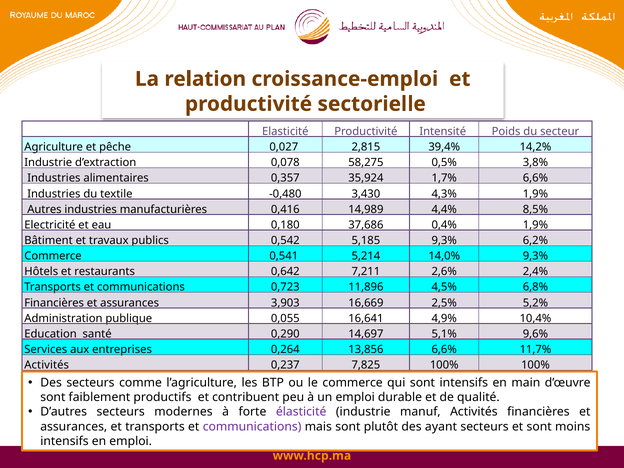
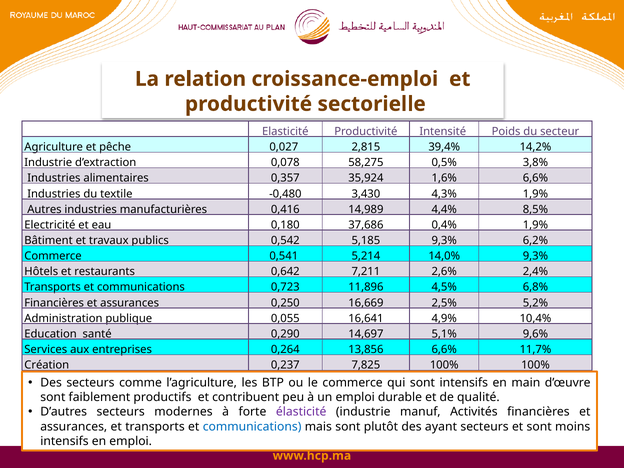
1,7%: 1,7% -> 1,6% (444, 178)
3,903: 3,903 -> 0,250 (285, 303)
Activités: Activités -> Création (47, 365)
communications colour: purple -> blue (252, 427)
